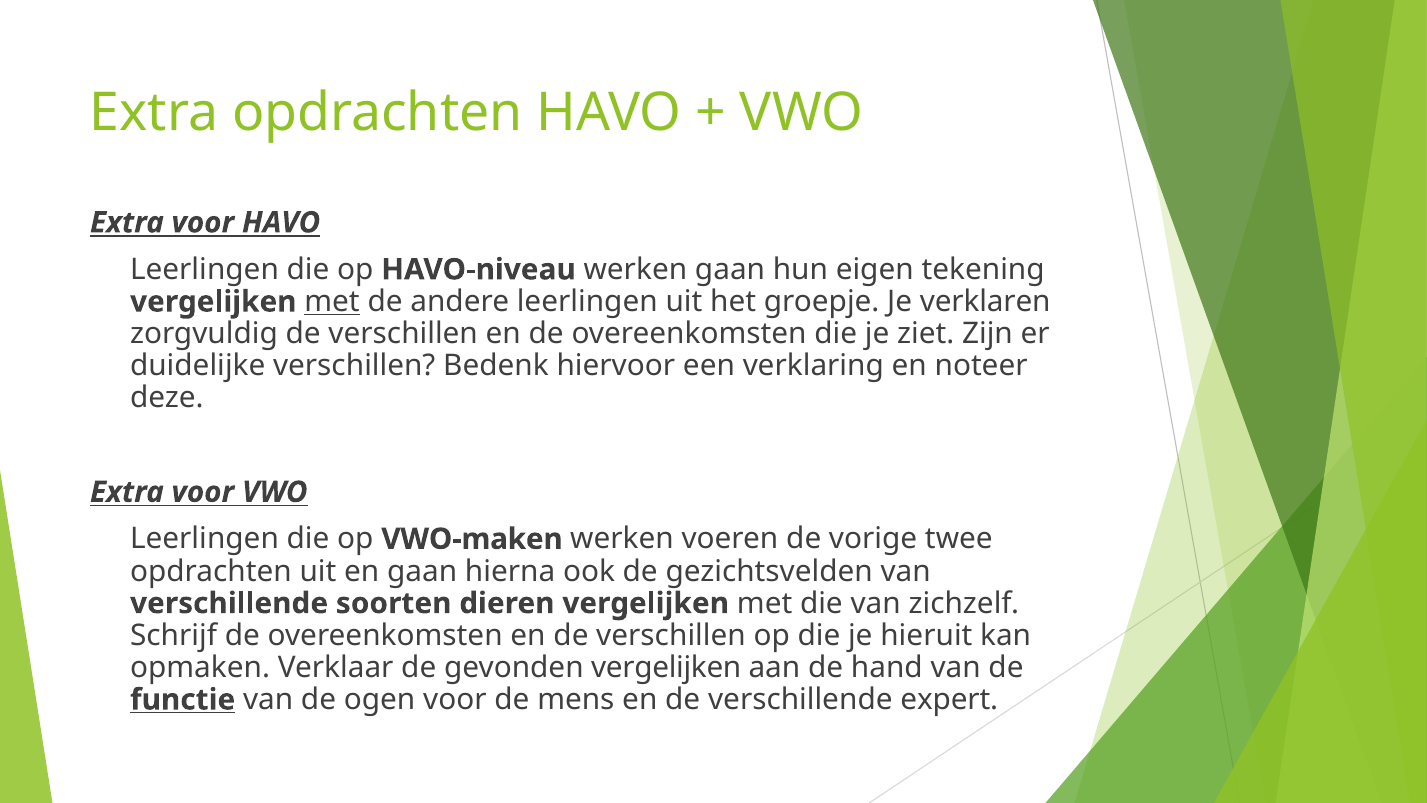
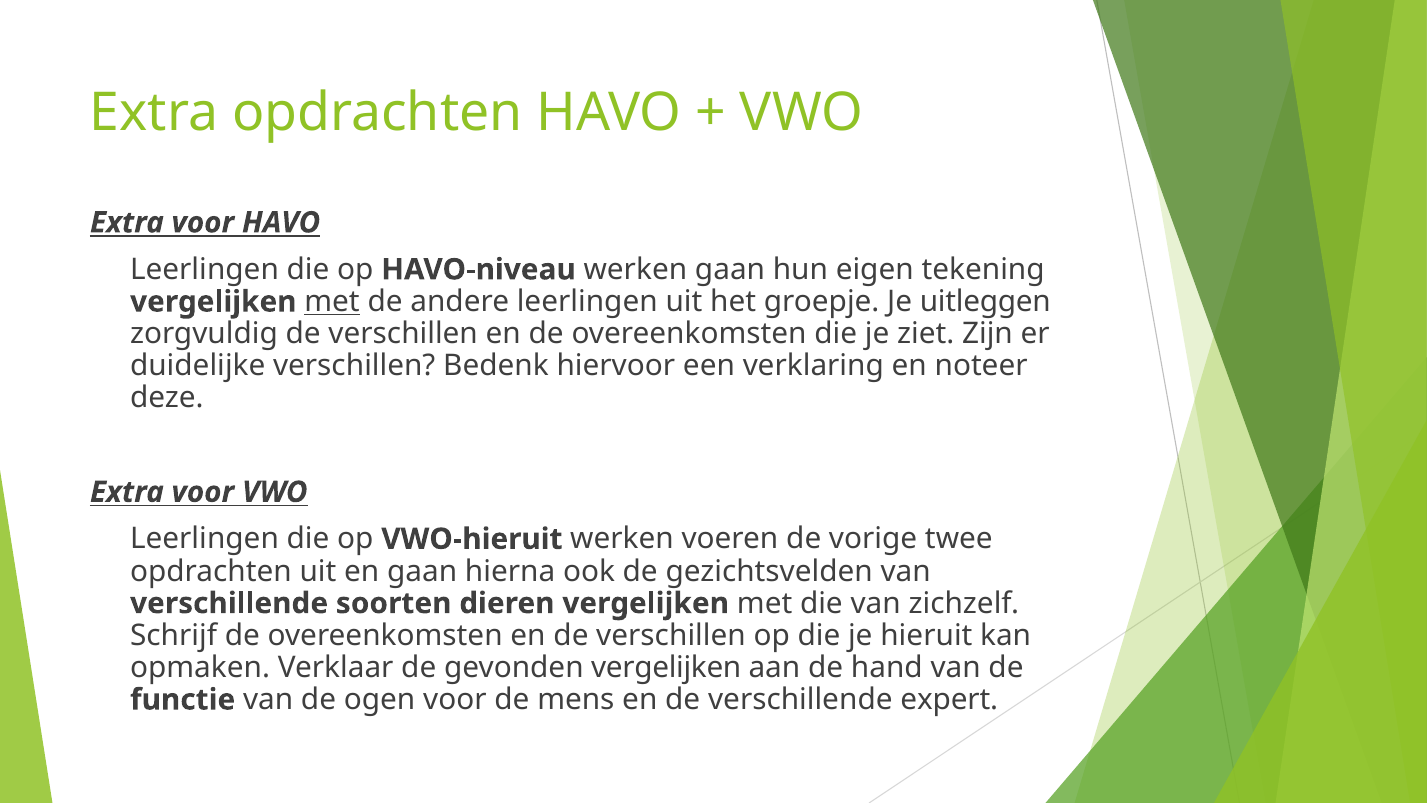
verklaren: verklaren -> uitleggen (985, 302)
VWO-maken: VWO-maken -> VWO-hieruit (472, 539)
functie underline: present -> none (183, 699)
